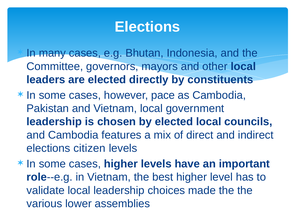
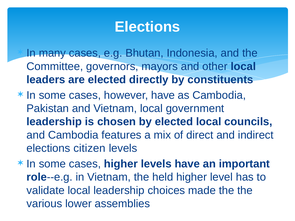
however pace: pace -> have (163, 95)
best: best -> held (163, 177)
